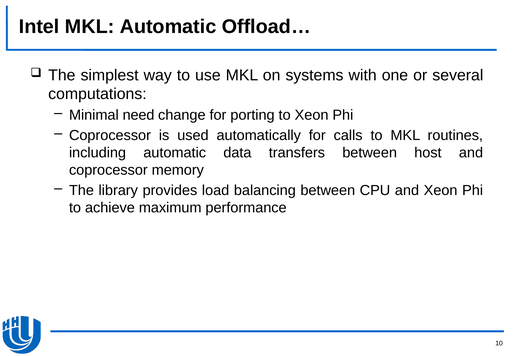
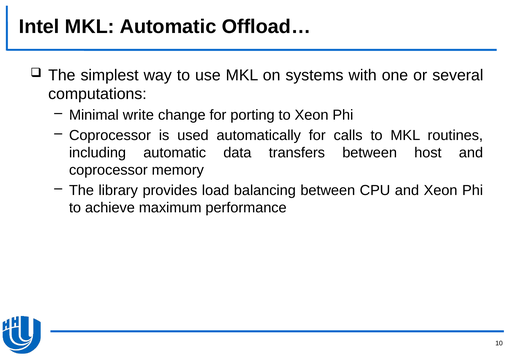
need: need -> write (138, 115)
